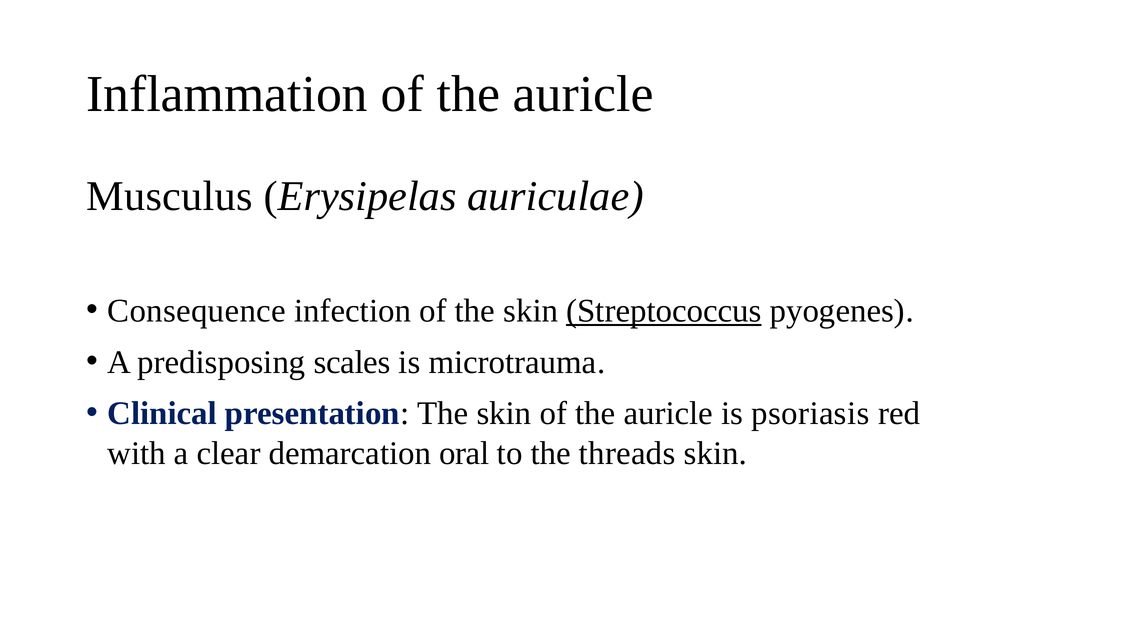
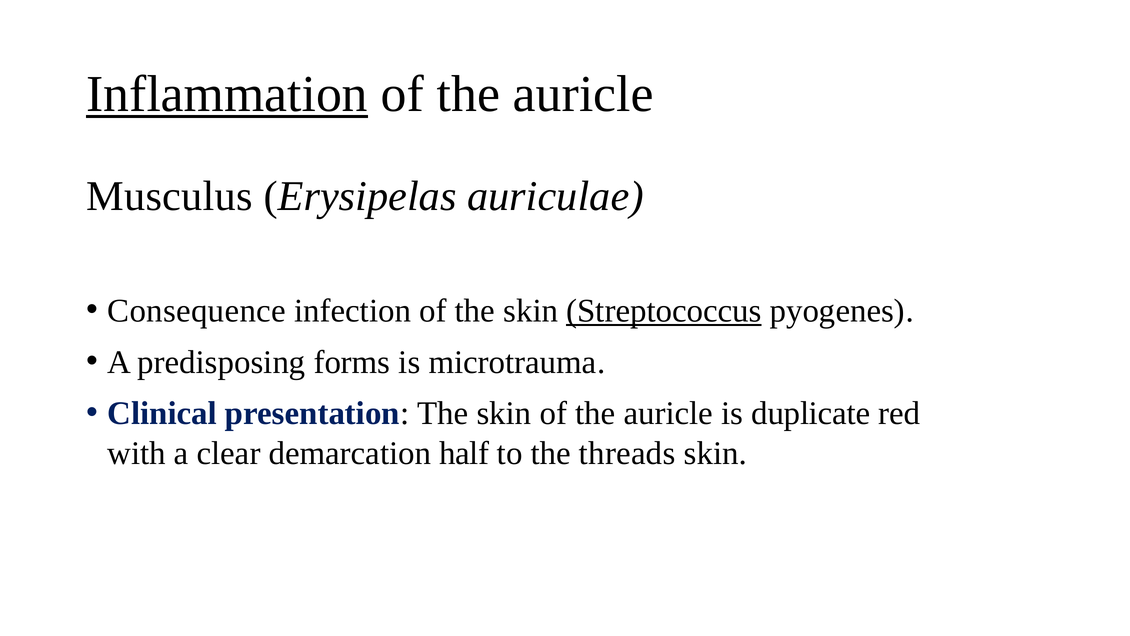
Inflammation underline: none -> present (227, 94)
scales: scales -> forms (352, 362)
psoriasis: psoriasis -> duplicate (811, 413)
oral: oral -> half (464, 453)
